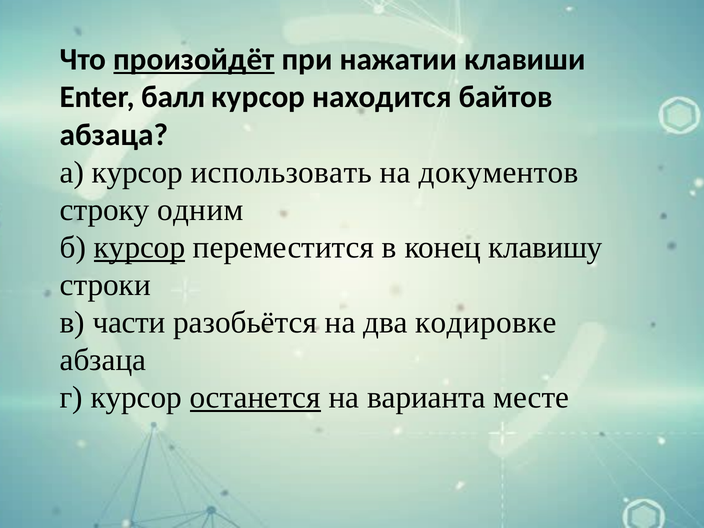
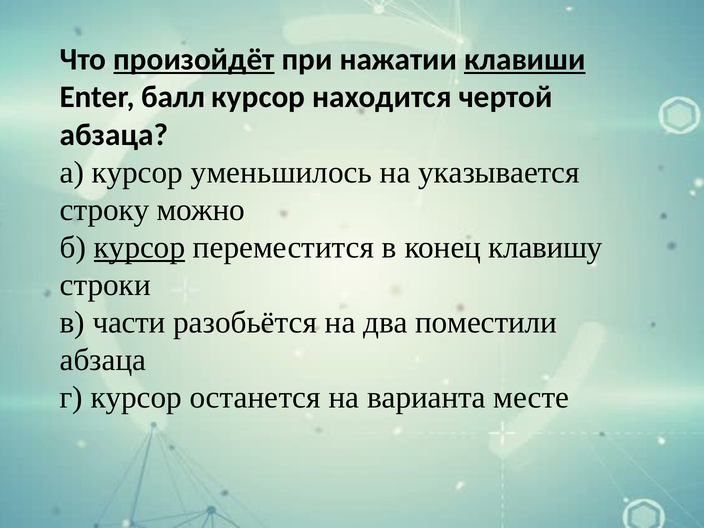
клавиши underline: none -> present (525, 60)
байтов: байтов -> чертой (506, 97)
использовать: использовать -> уменьшилось (281, 172)
документов: документов -> указывается (499, 172)
одним: одним -> можно (201, 210)
кодировке: кодировке -> поместили (486, 322)
останется underline: present -> none (255, 398)
